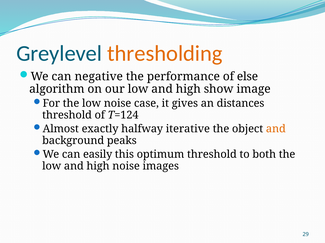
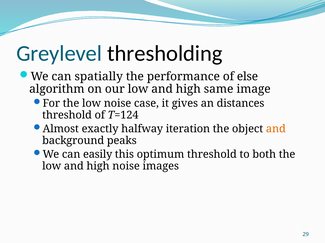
thresholding colour: orange -> black (165, 54)
negative: negative -> spatially (99, 77)
show: show -> same (219, 89)
iterative: iterative -> iteration (188, 129)
